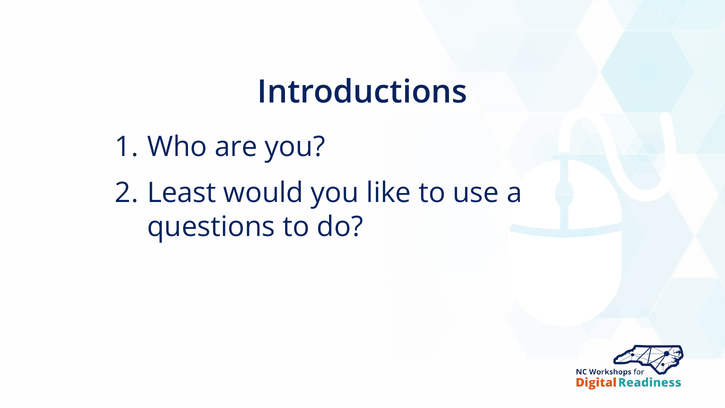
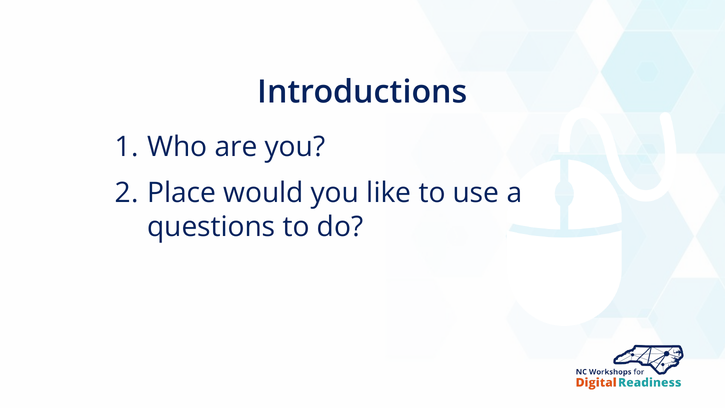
Least: Least -> Place (182, 193)
